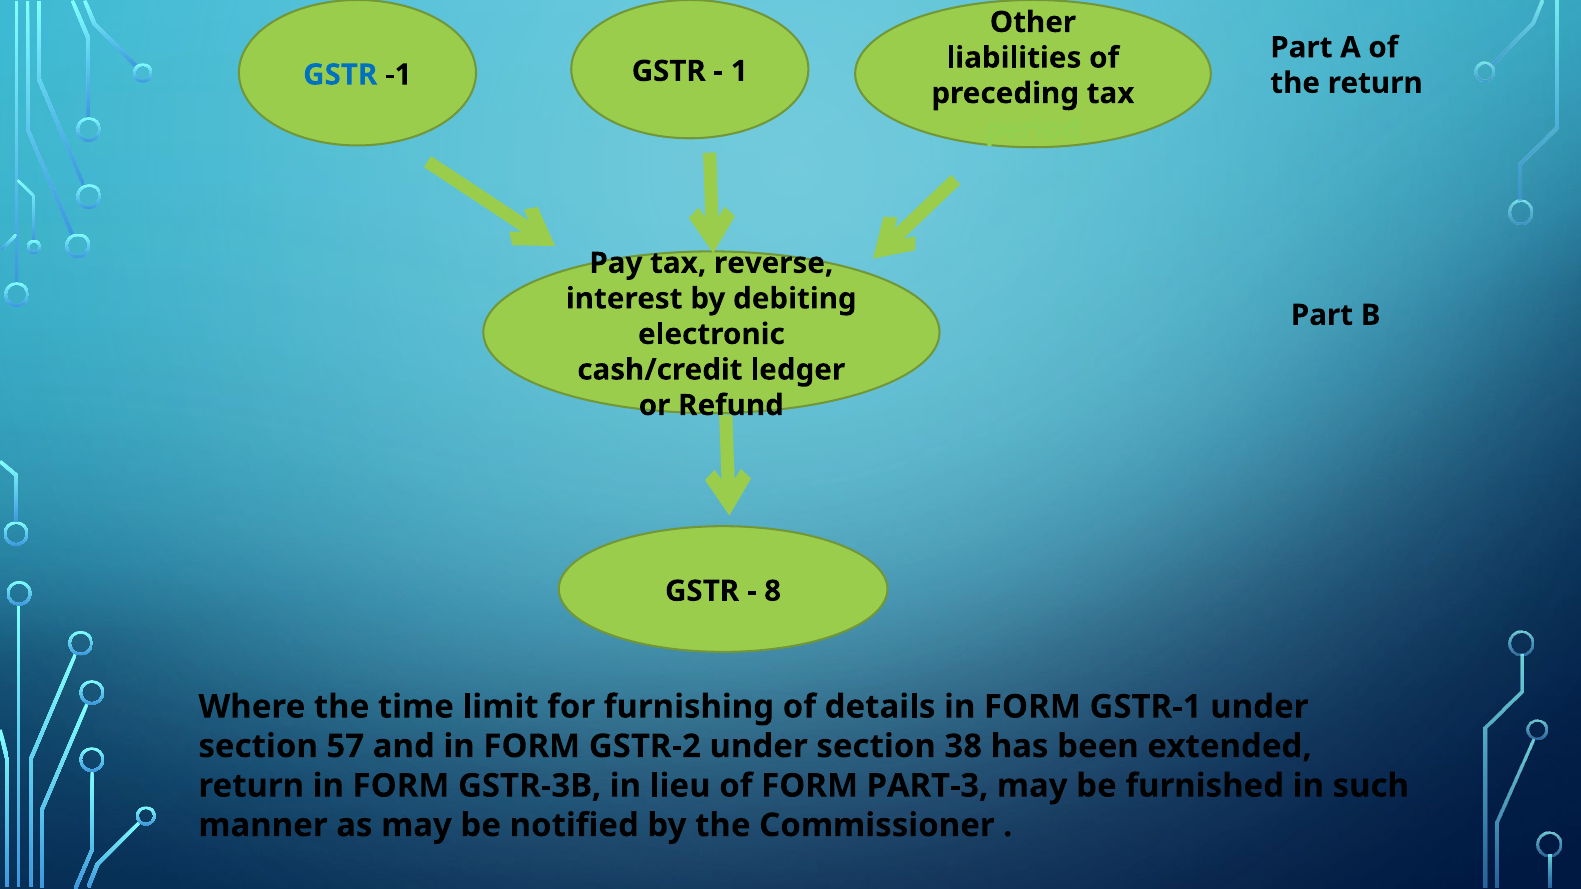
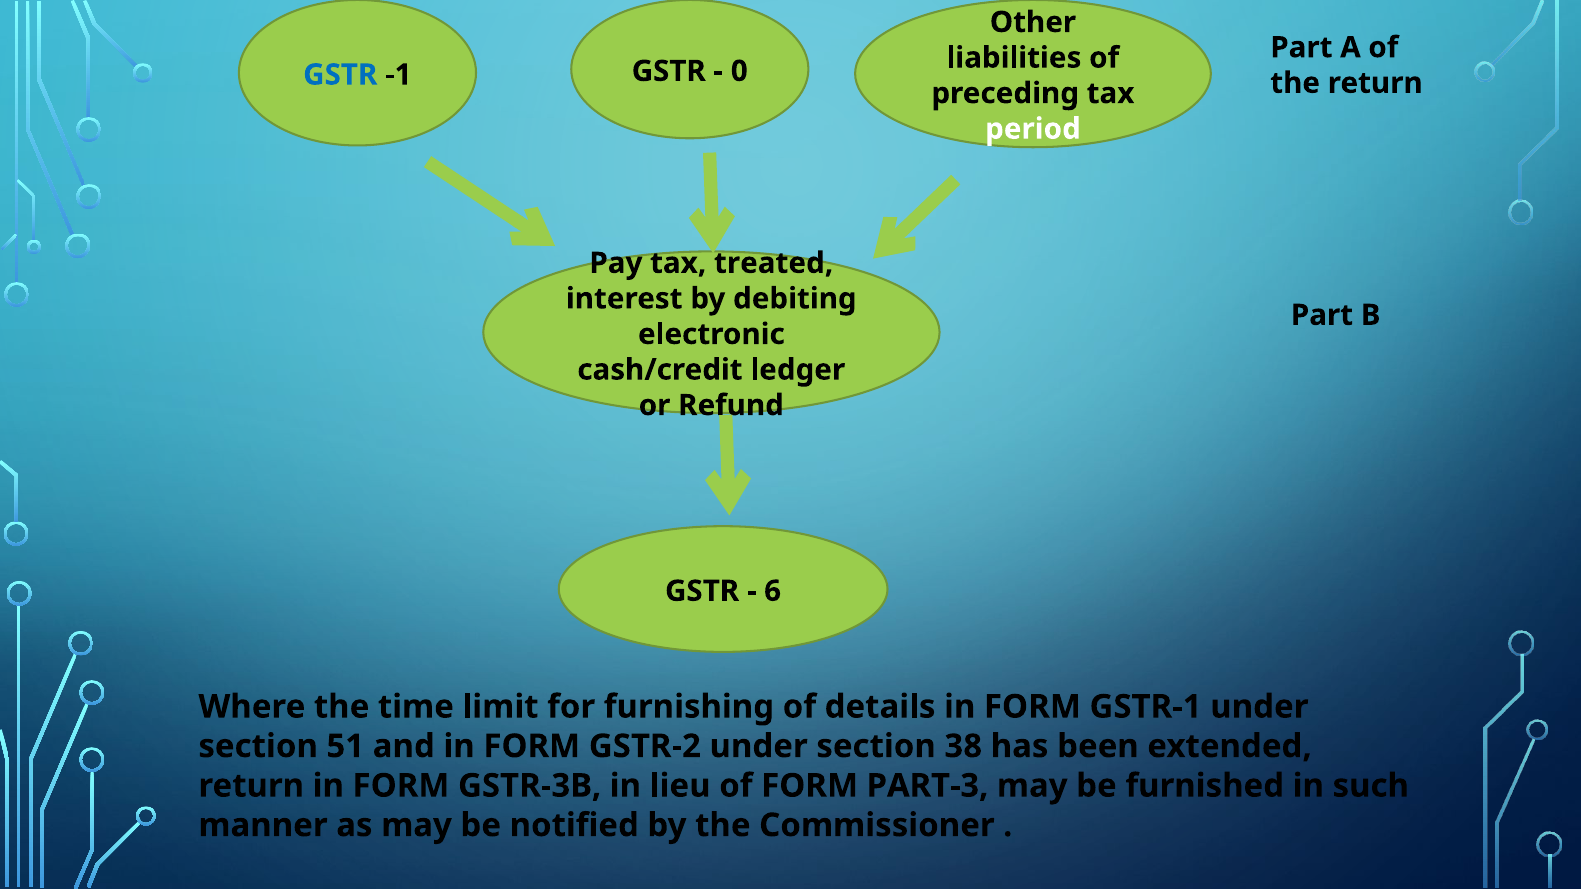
1: 1 -> 0 (739, 71)
period colour: light green -> white (1033, 129)
reverse: reverse -> treated (774, 263)
8: 8 -> 6 (773, 591)
57: 57 -> 51 (345, 747)
